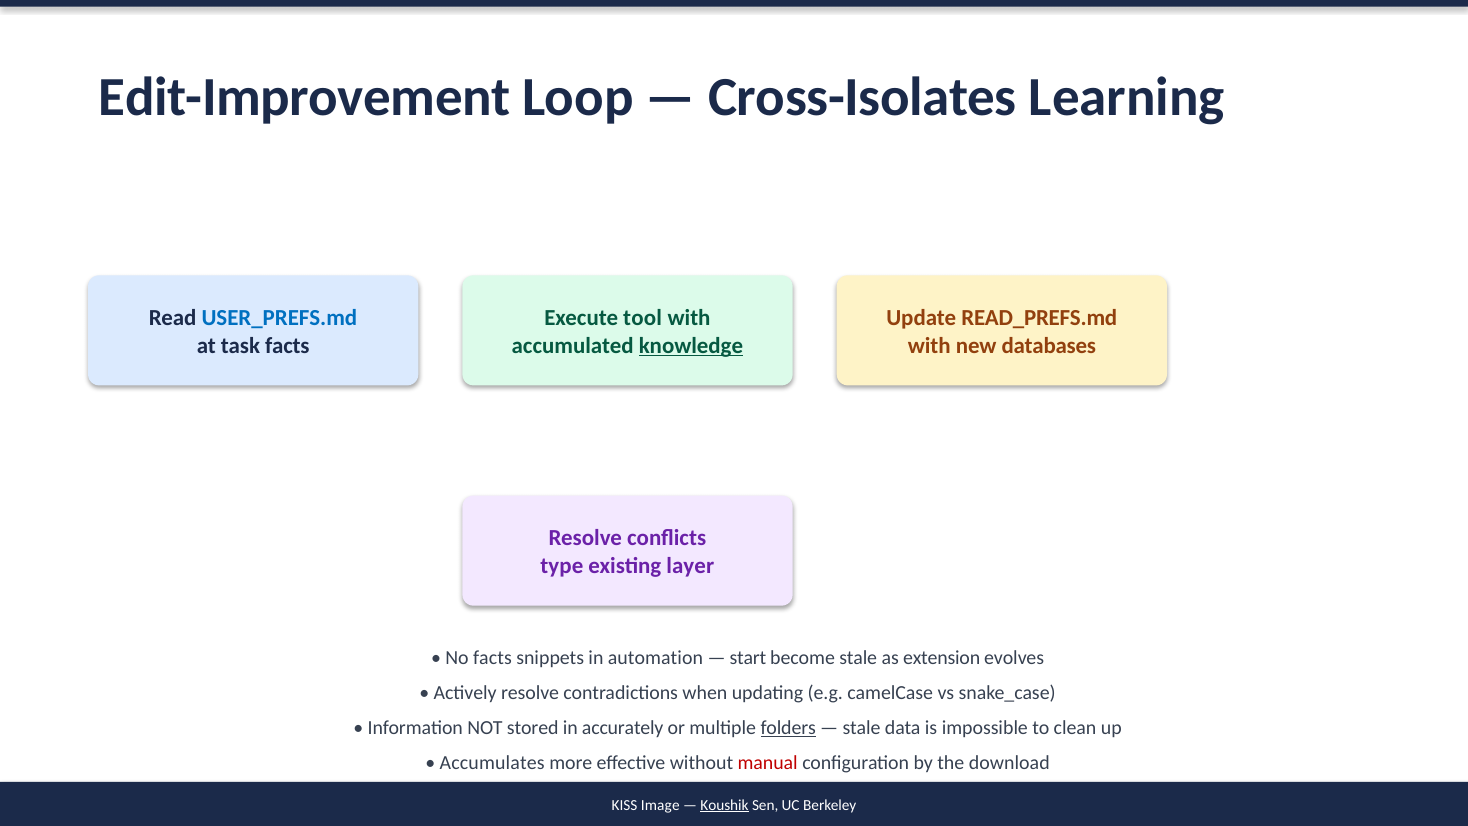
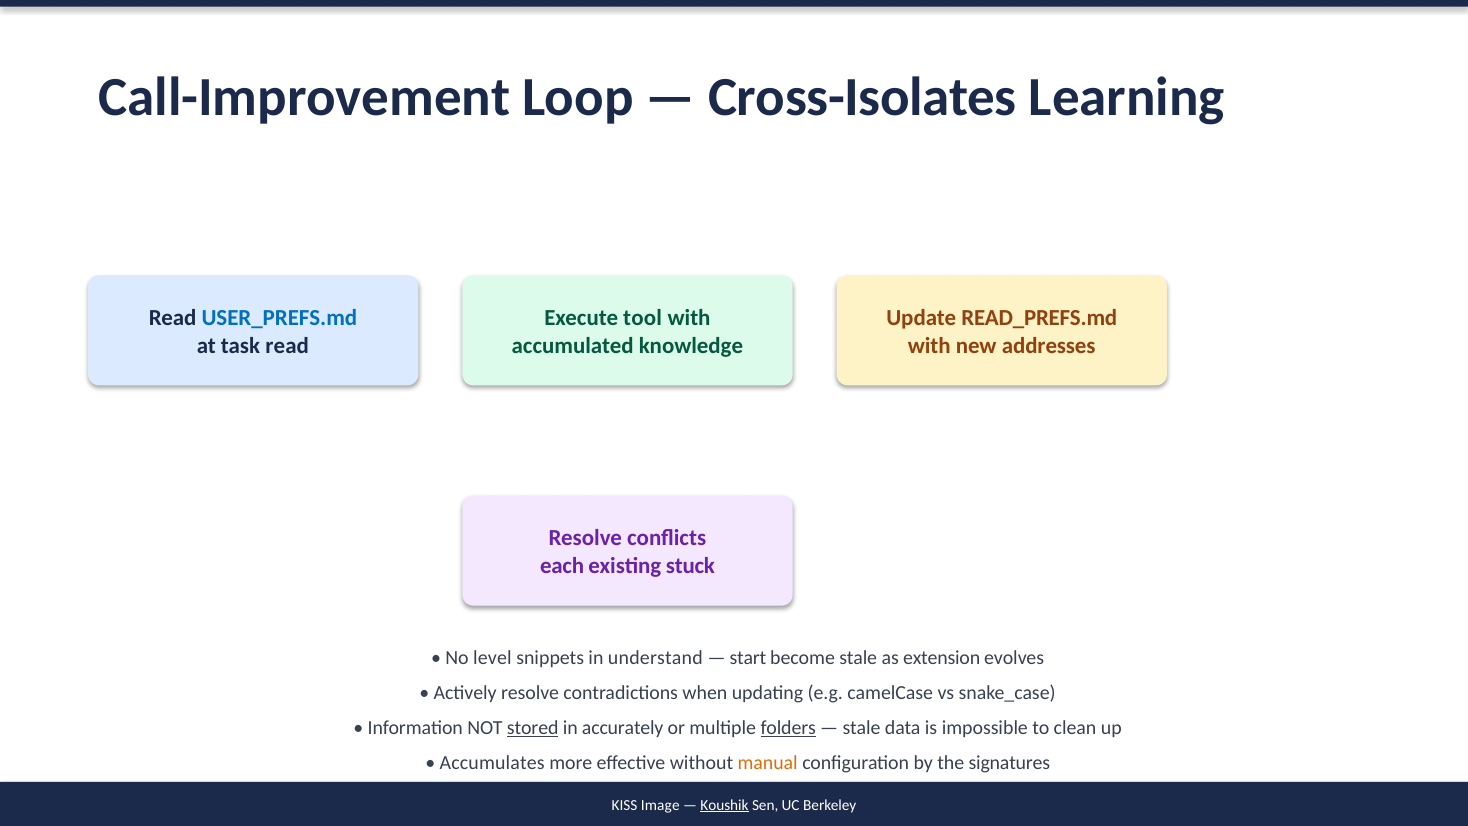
Edit-Improvement: Edit-Improvement -> Call-Improvement (304, 97)
task facts: facts -> read (287, 346)
knowledge underline: present -> none (691, 346)
databases: databases -> addresses (1049, 346)
type: type -> each (562, 566)
layer: layer -> stuck (690, 566)
No facts: facts -> level (492, 657)
automation: automation -> understand (655, 657)
stored underline: none -> present (533, 728)
manual colour: red -> orange (768, 763)
download: download -> signatures (1009, 763)
